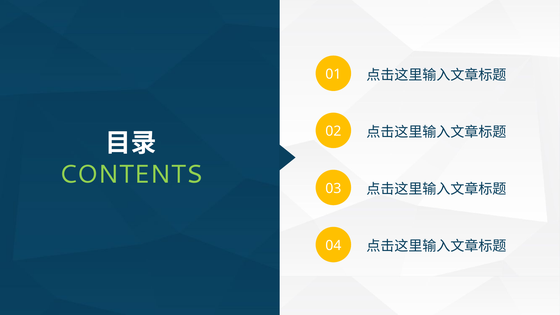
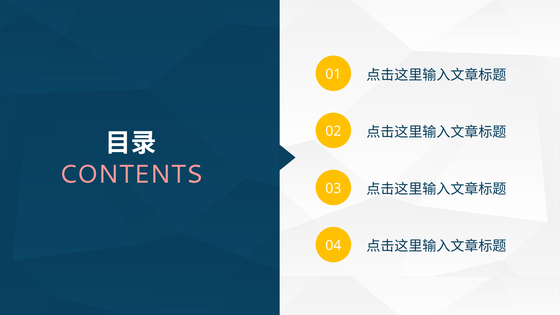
CONTENTS colour: light green -> pink (131, 174)
